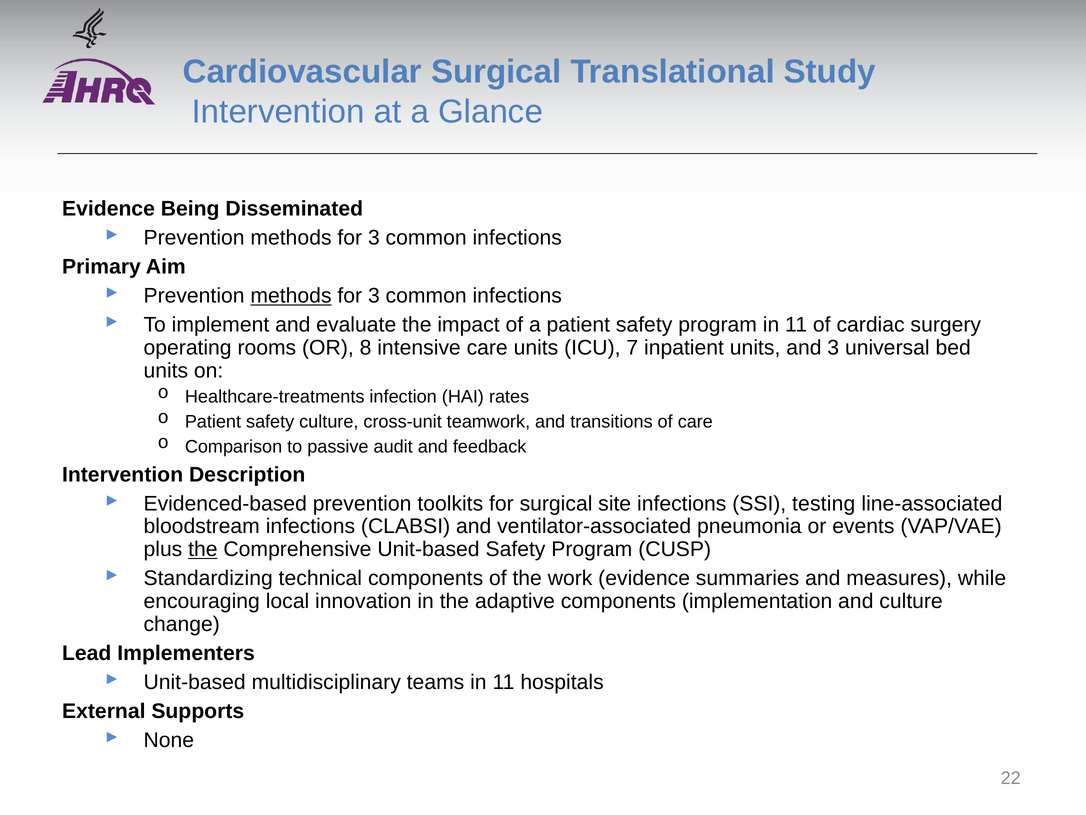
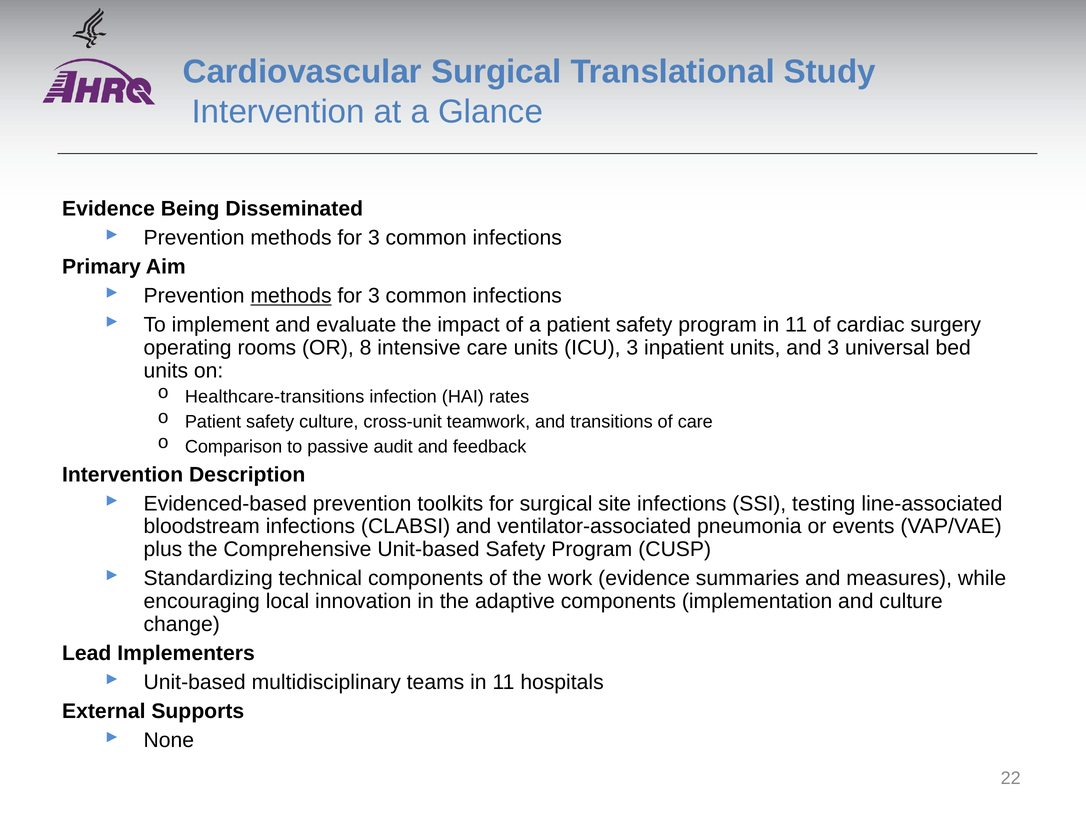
ICU 7: 7 -> 3 (632, 348)
Healthcare-treatments: Healthcare-treatments -> Healthcare-transitions (275, 397)
the underline: present -> none (203, 549)
